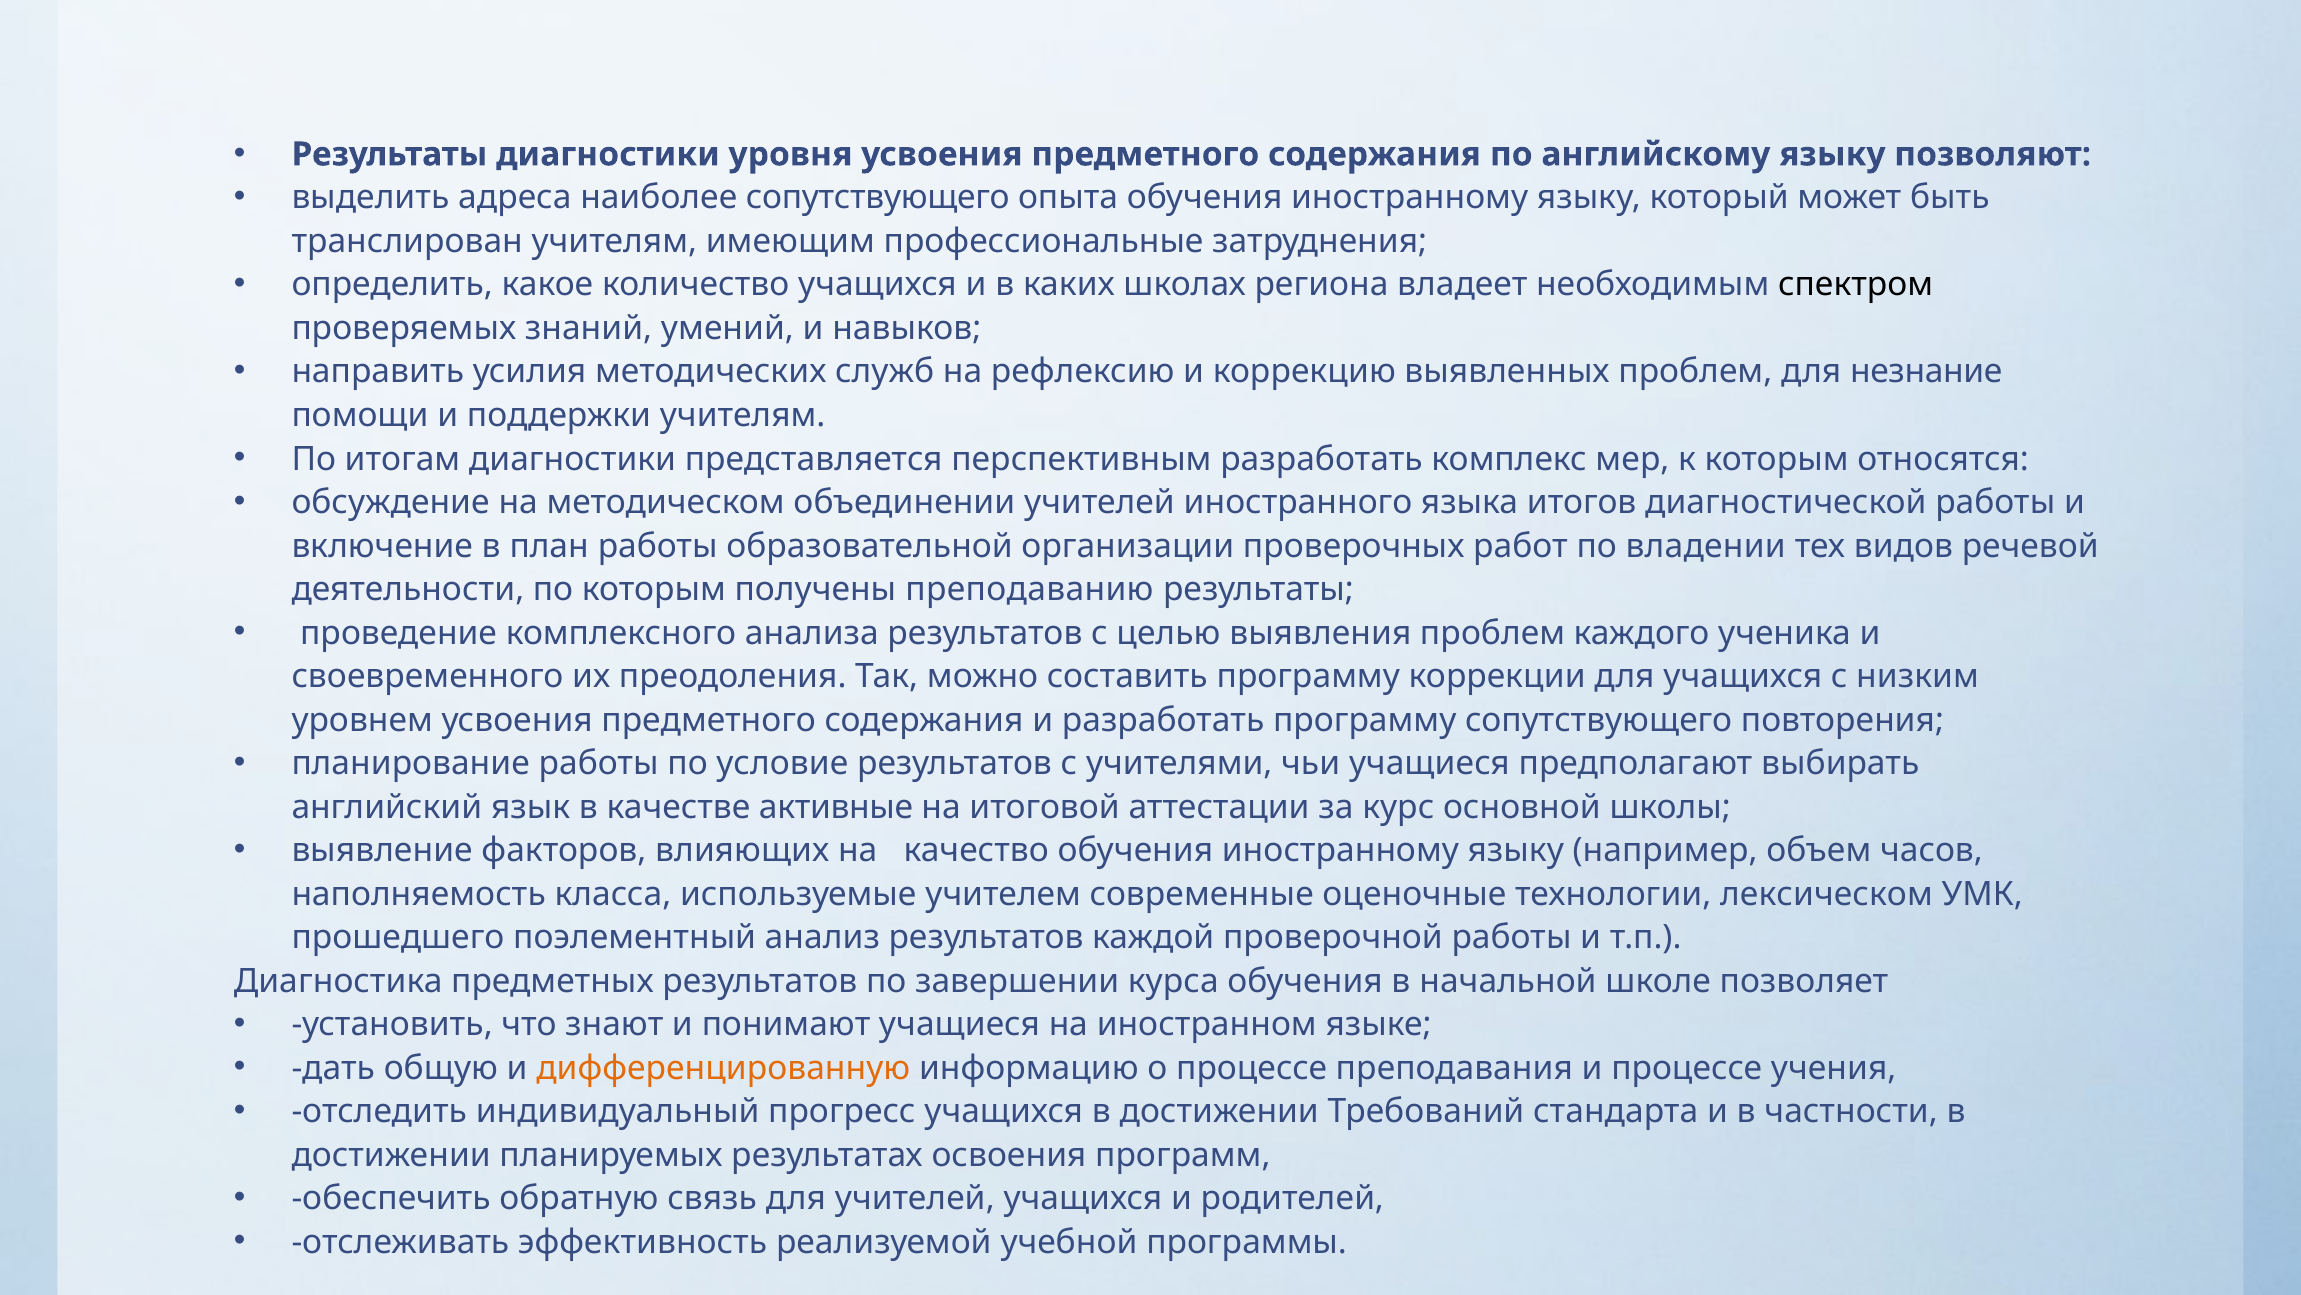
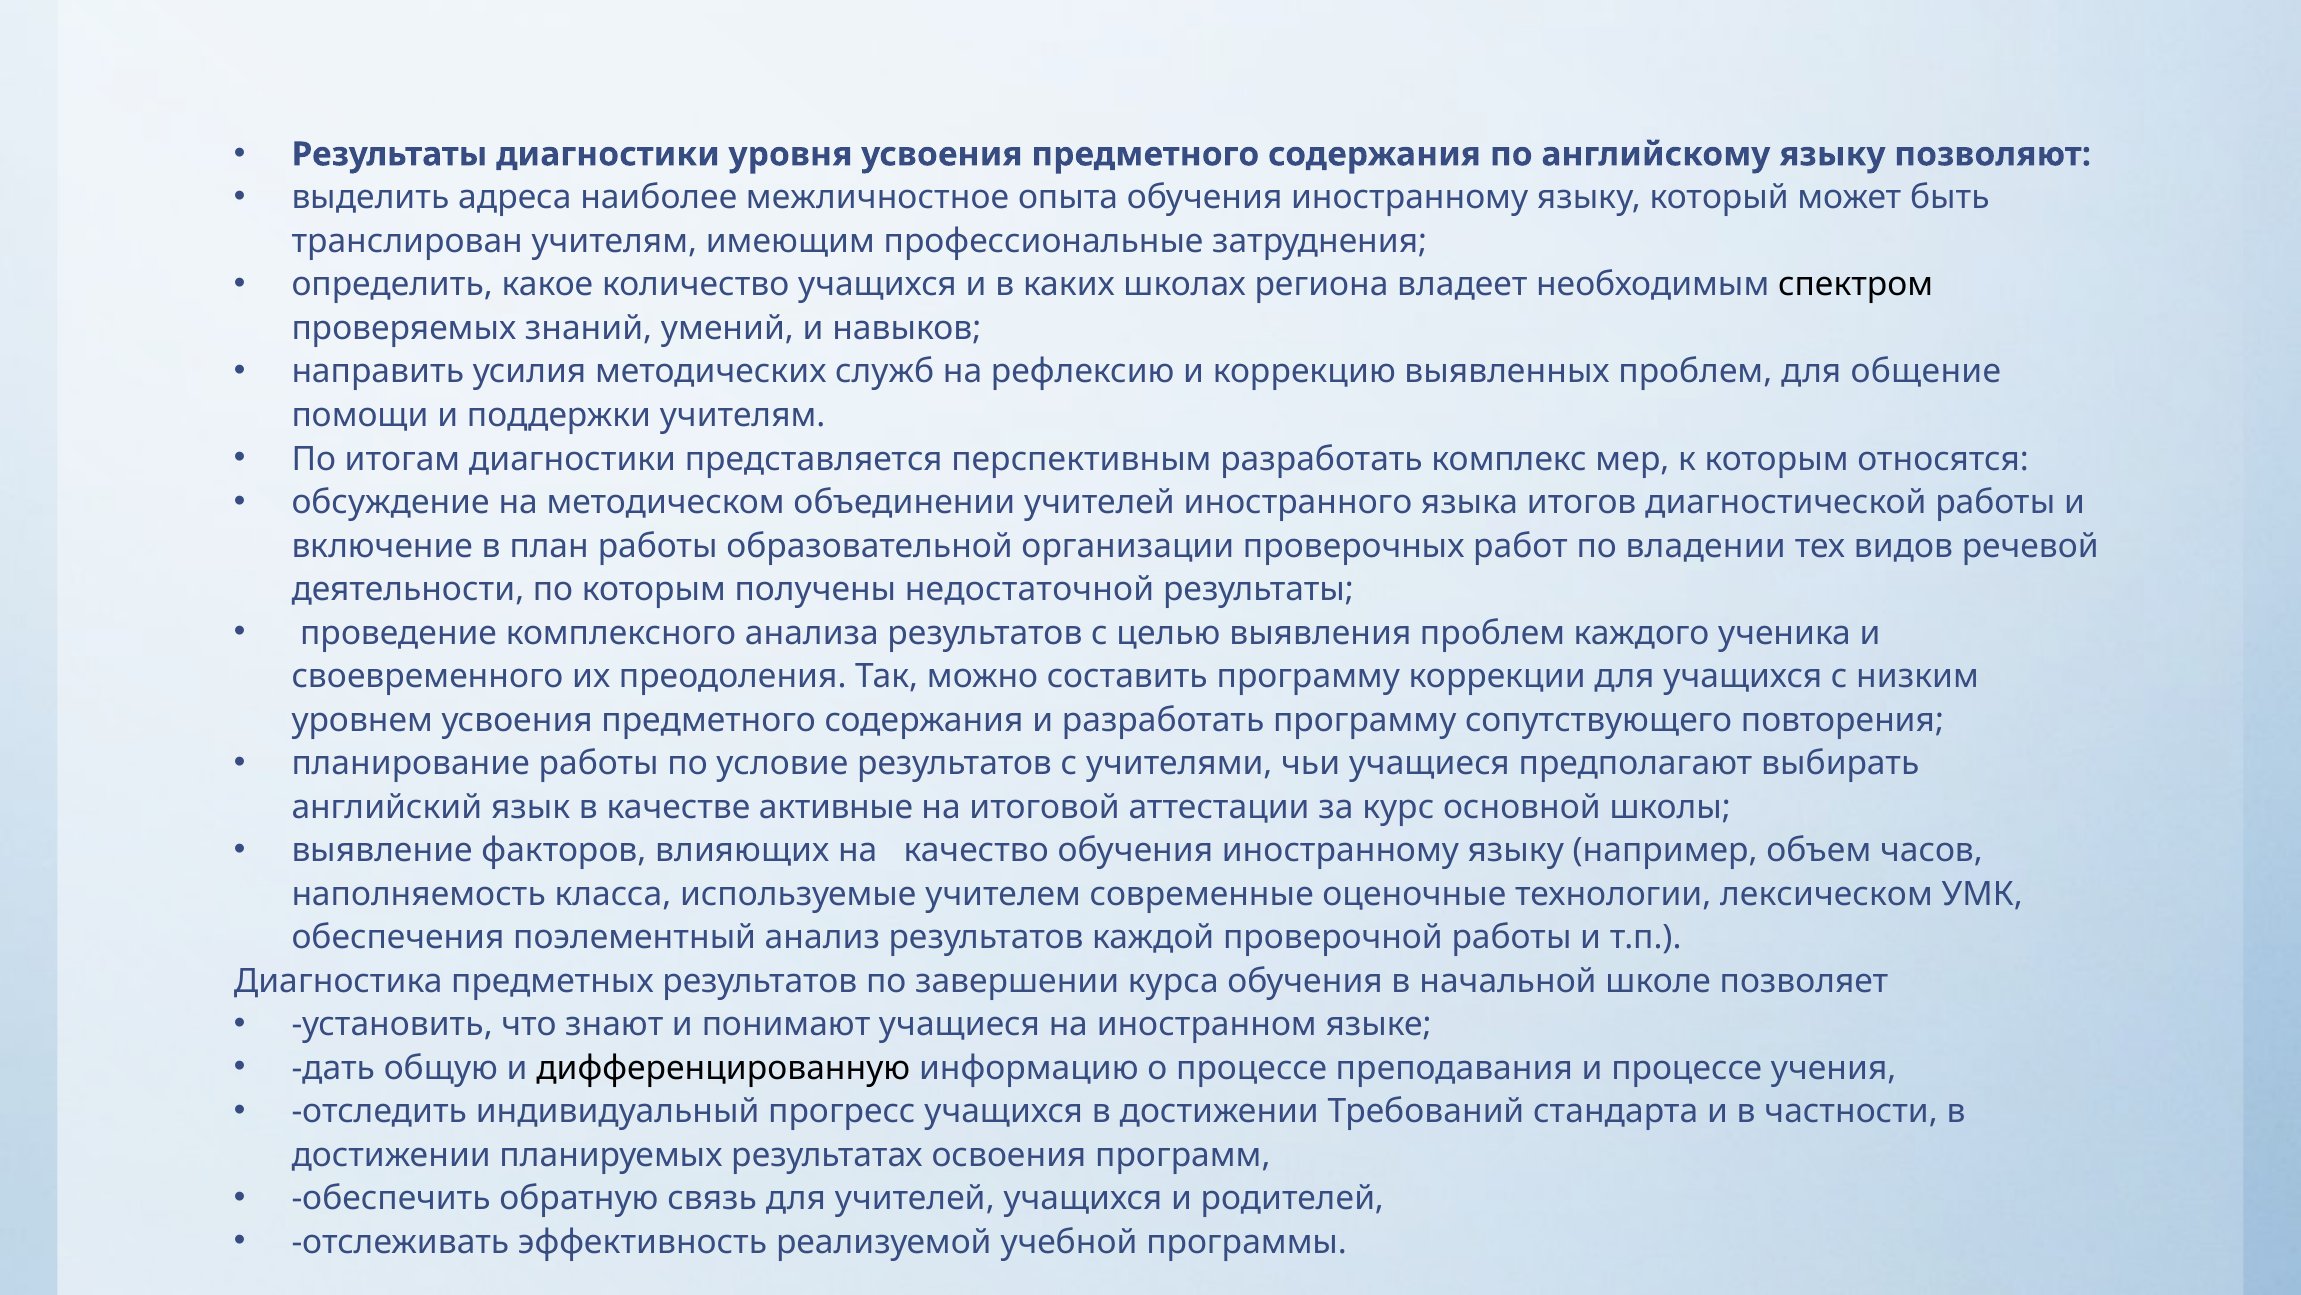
наиболее сопутствующего: сопутствующего -> межличностное (878, 198)
незнание: незнание -> общение (1926, 372)
преподаванию: преподаванию -> недостаточной (1030, 589)
прошедшего: прошедшего -> обеспечения (398, 937)
дифференцированную colour: orange -> black (723, 1068)
